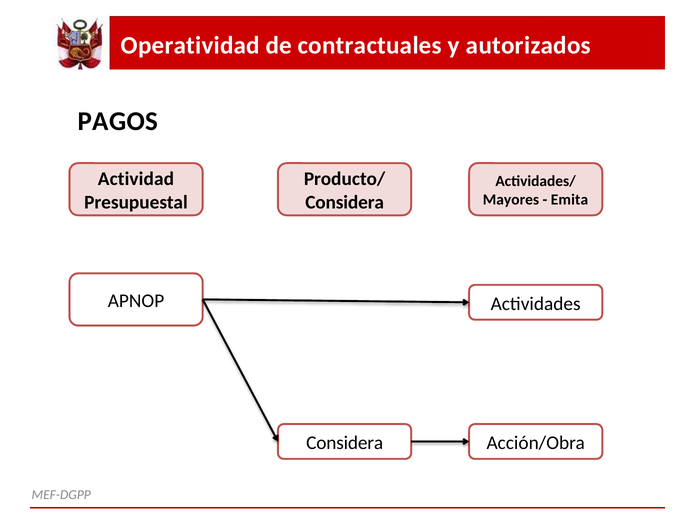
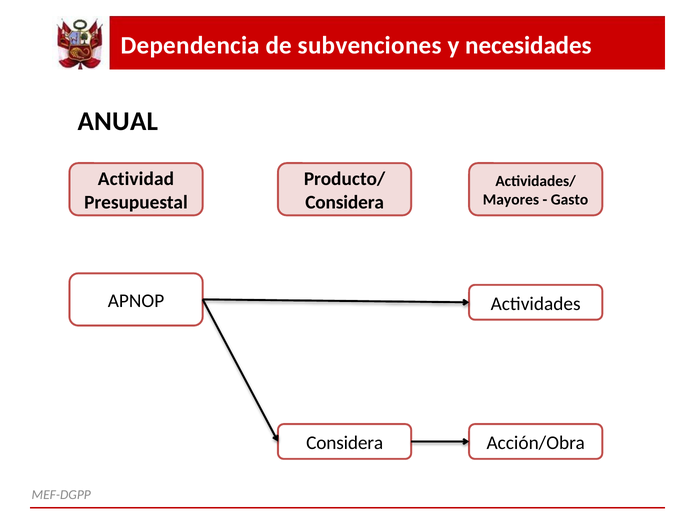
Operatividad: Operatividad -> Dependencia (190, 45)
contractuales: contractuales -> subvenciones (370, 45)
autorizados: autorizados -> necesidades (529, 45)
PAGOS: PAGOS -> ANUAL (118, 121)
Emita: Emita -> Gasto (570, 199)
